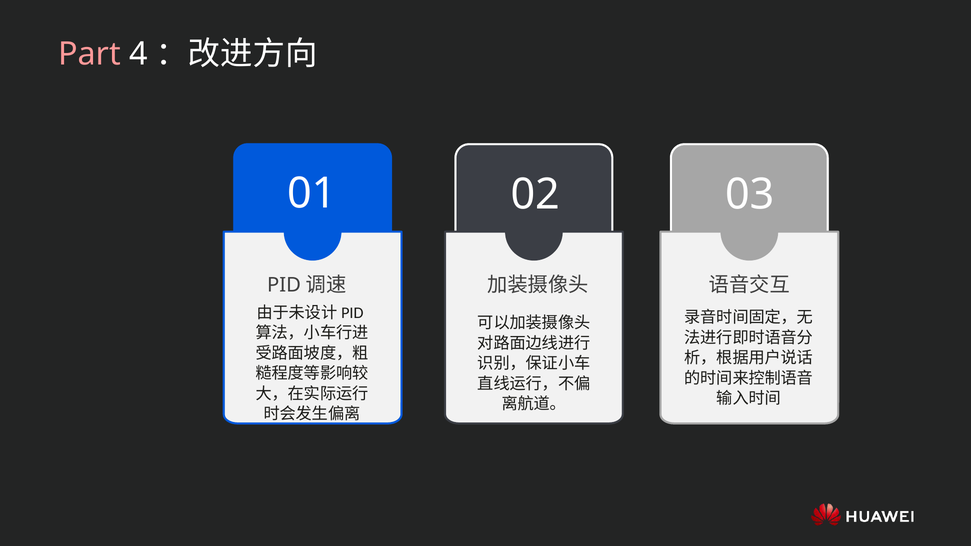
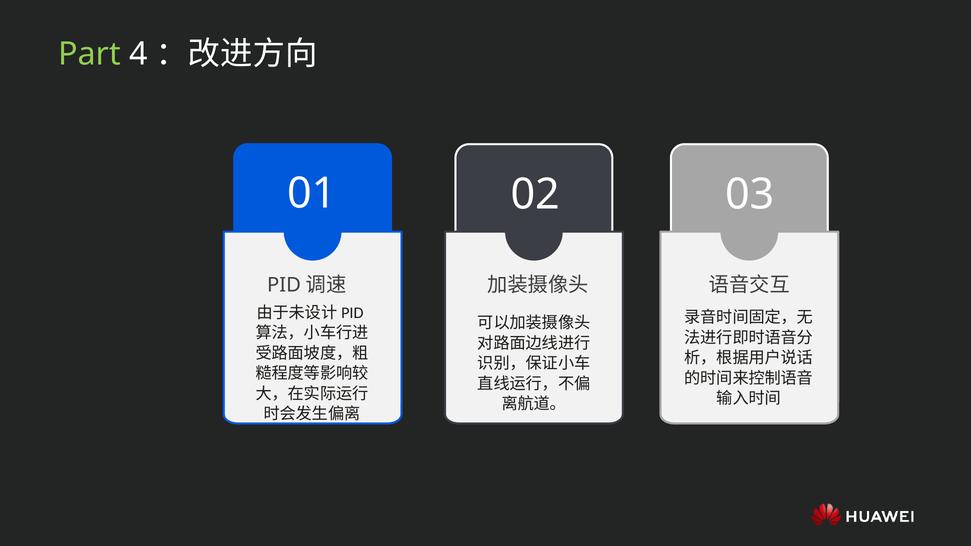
Part colour: pink -> light green (89, 54)
